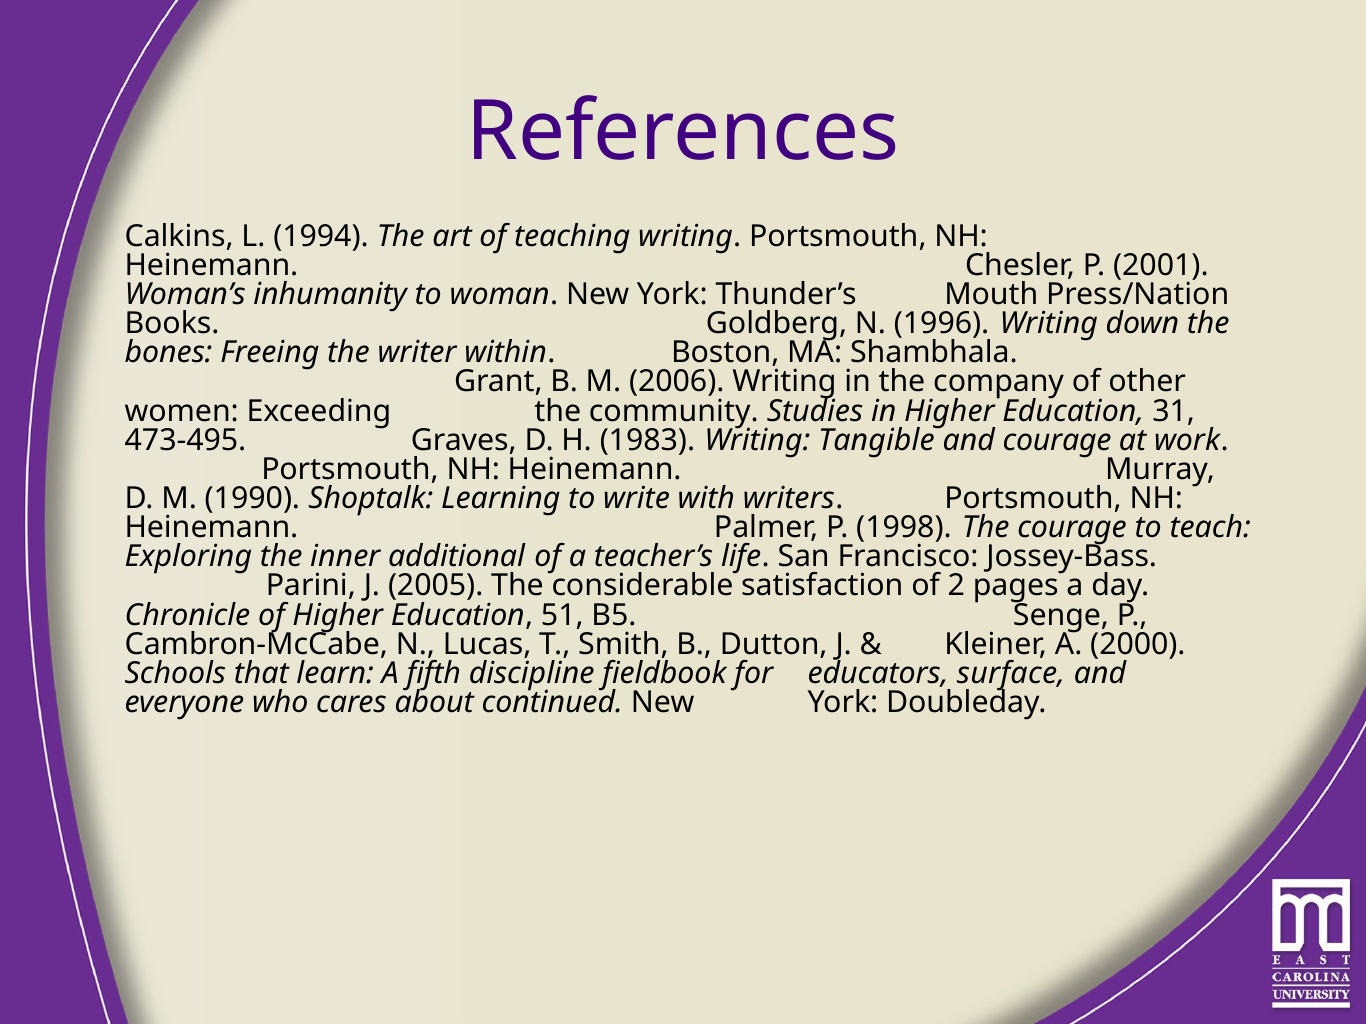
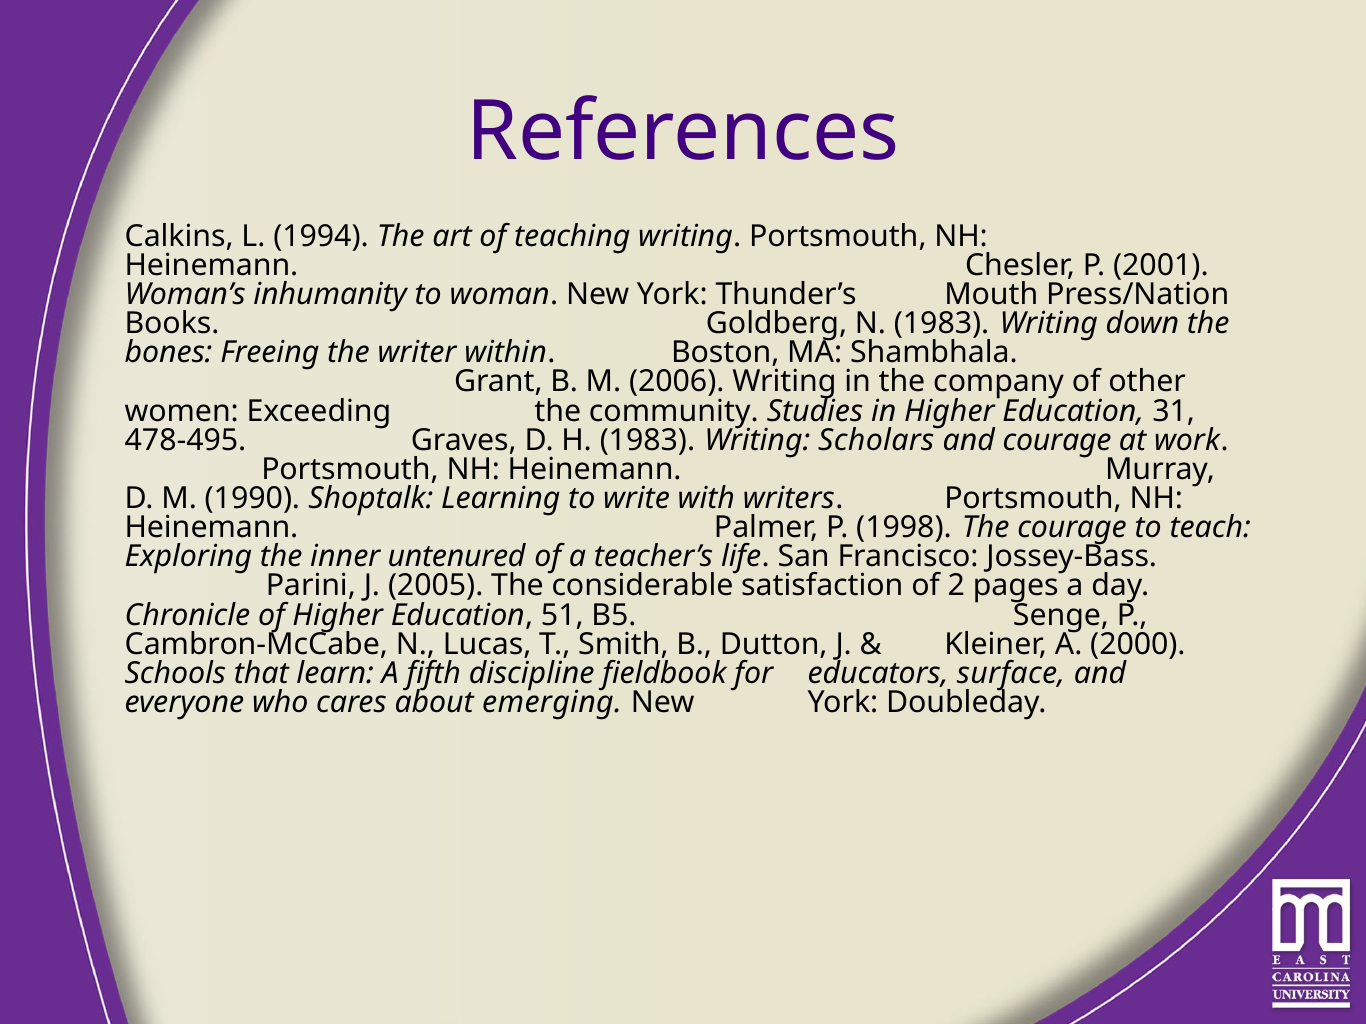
N 1996: 1996 -> 1983 (942, 324)
473-495: 473-495 -> 478-495 (185, 440)
Tangible: Tangible -> Scholars (876, 440)
additional: additional -> untenured (457, 557)
continued: continued -> emerging (552, 703)
